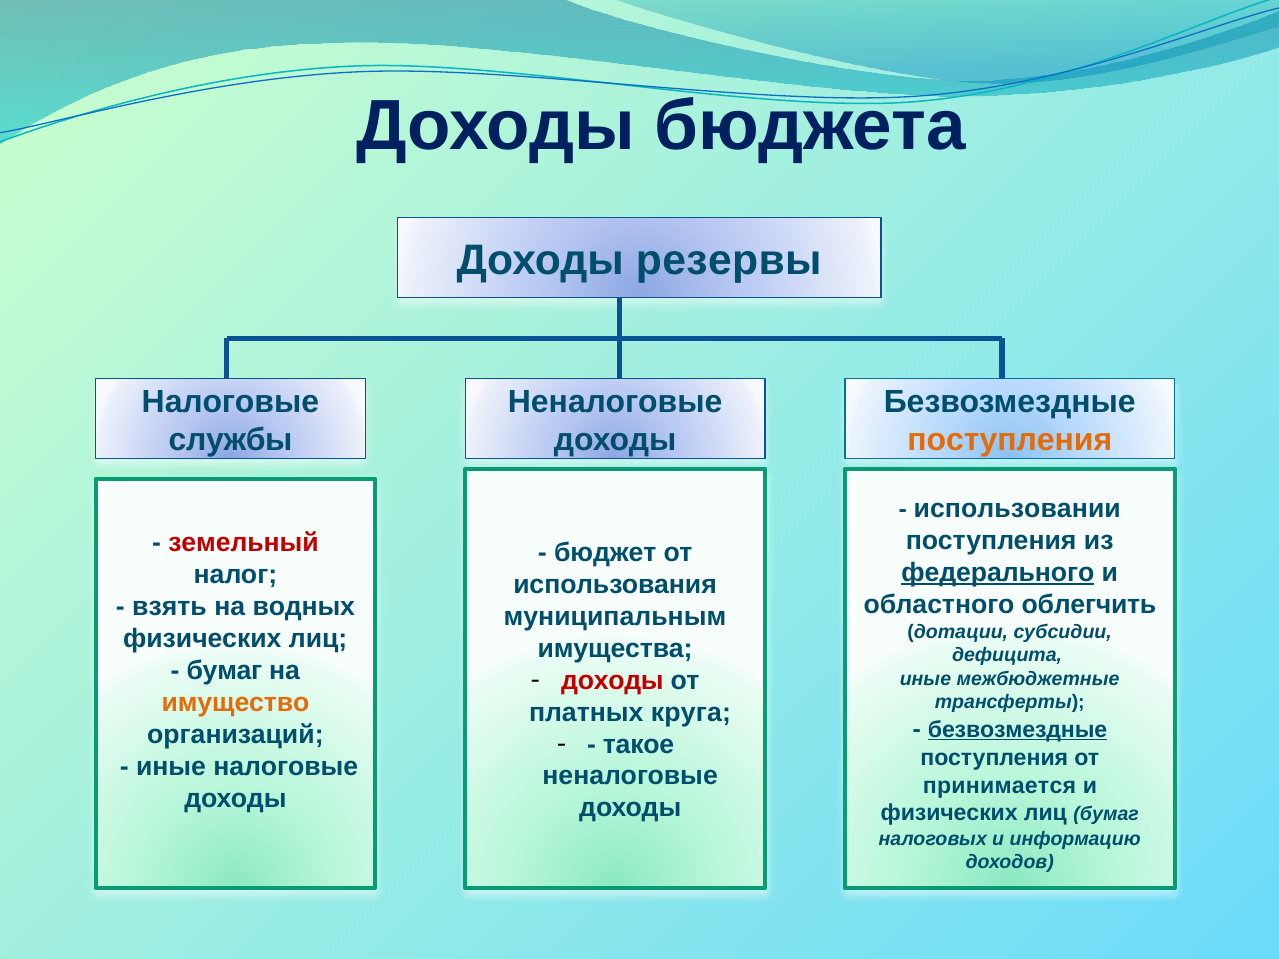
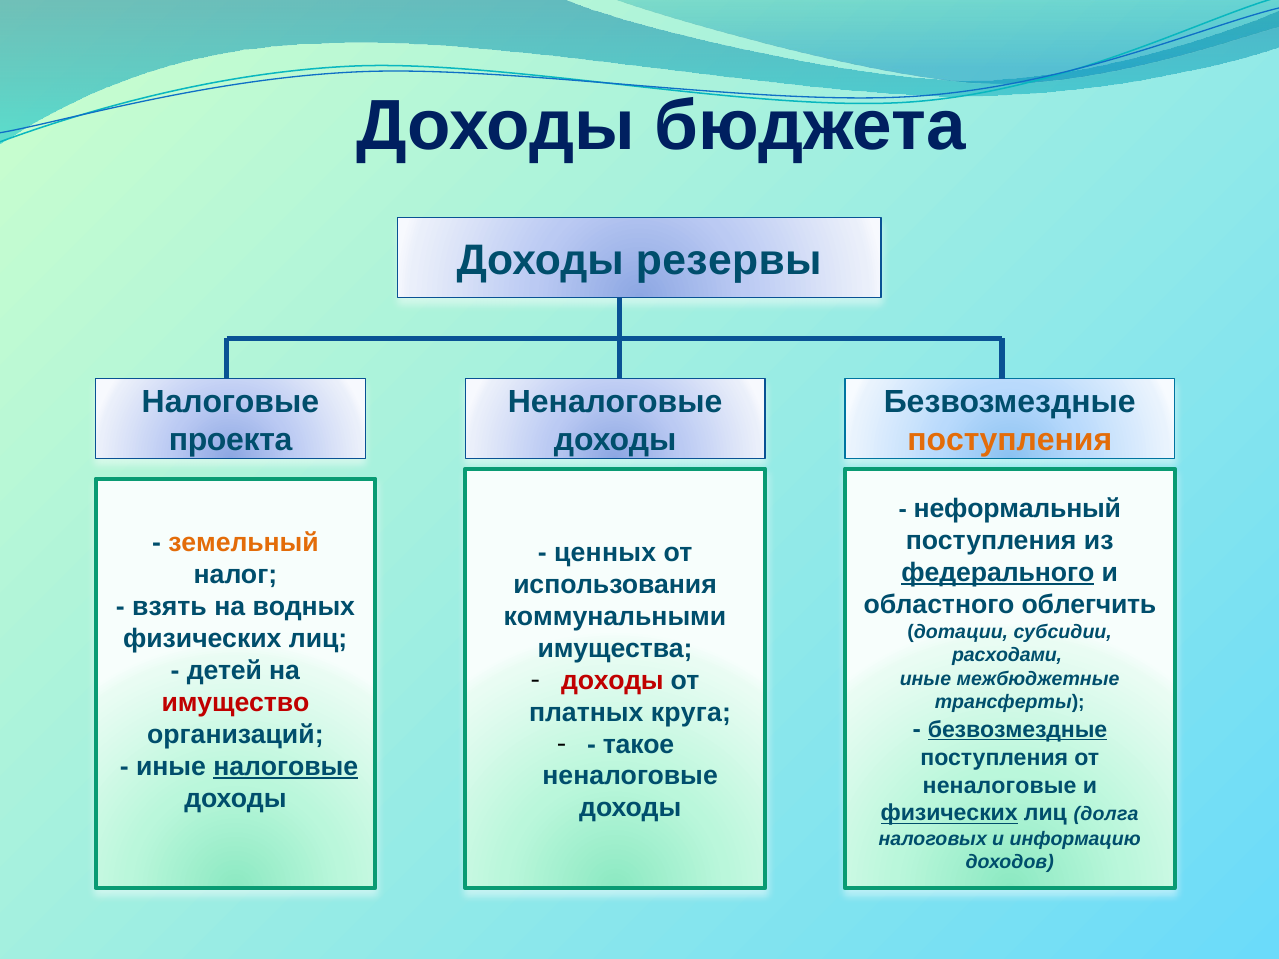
службы: службы -> проекта (231, 440)
использовании: использовании -> неформальный (1017, 509)
земельный colour: red -> orange (243, 543)
бюджет: бюджет -> ценных (605, 553)
муниципальным: муниципальным -> коммунальными (615, 617)
дефицита: дефицита -> расходами (1007, 655)
бумаг: бумаг -> детей (224, 671)
имущество colour: orange -> red (235, 703)
налоговые underline: none -> present (286, 766)
принимается: принимается -> неналоговые (1000, 786)
физических underline: none -> present (949, 814)
лиц бумаг: бумаг -> долга (1106, 815)
